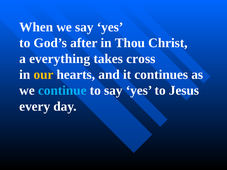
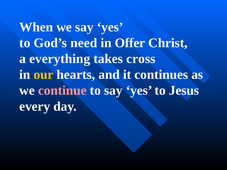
after: after -> need (84, 43)
Thou: Thou -> Offer (130, 43)
continue colour: light blue -> pink (62, 91)
